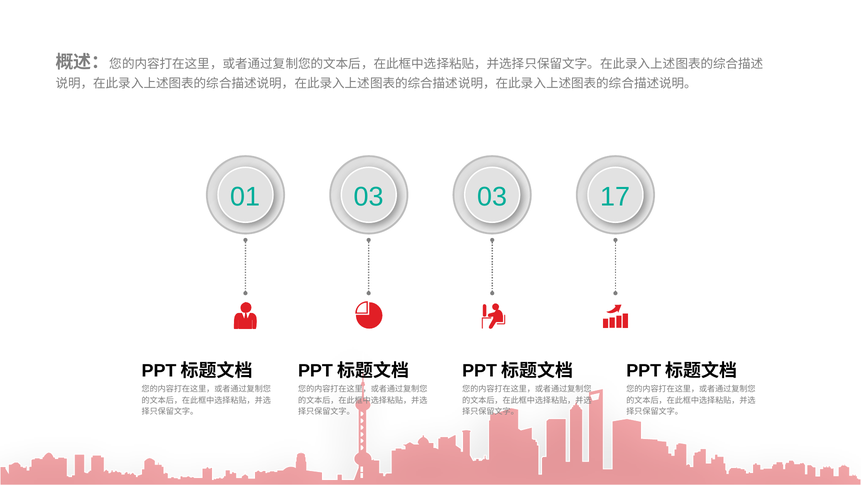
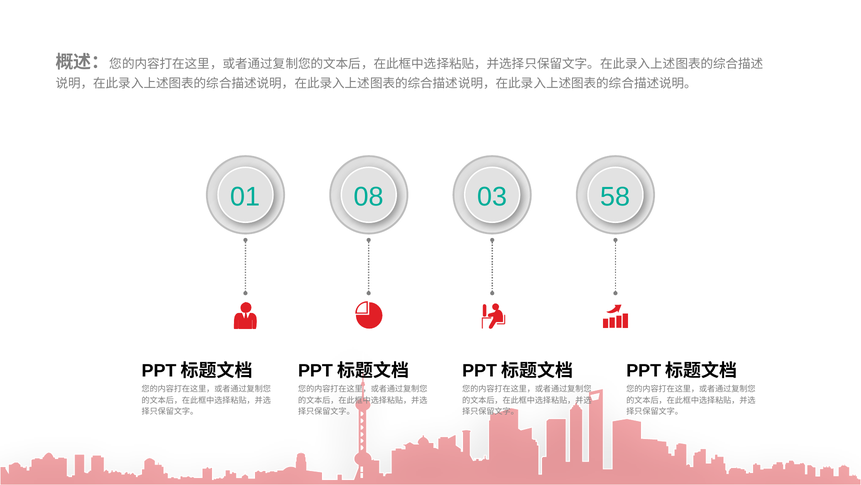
01 03: 03 -> 08 (369, 197)
17: 17 -> 58 (615, 197)
